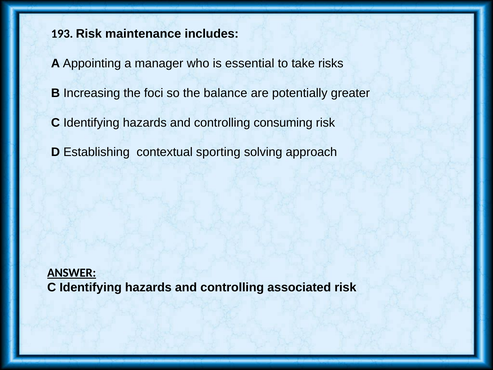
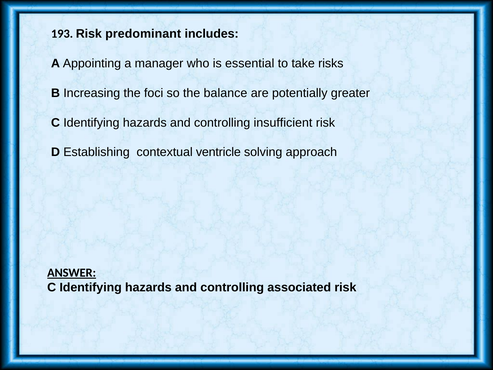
maintenance: maintenance -> predominant (143, 34)
consuming: consuming -> insufficient (283, 123)
sporting: sporting -> ventricle (218, 152)
